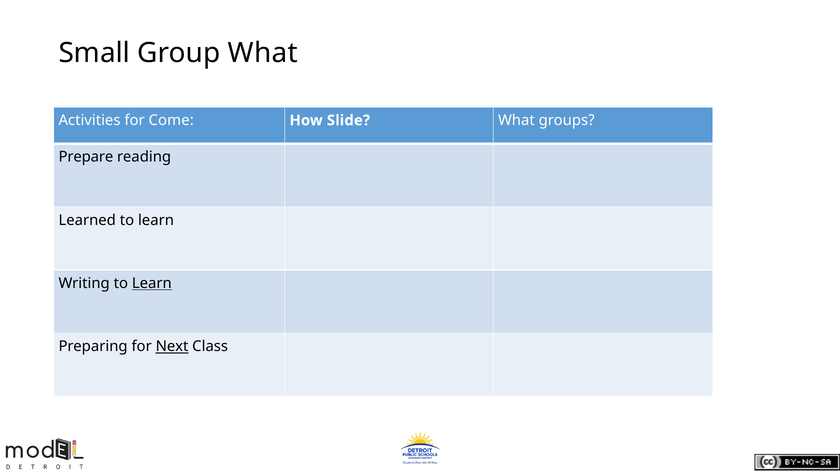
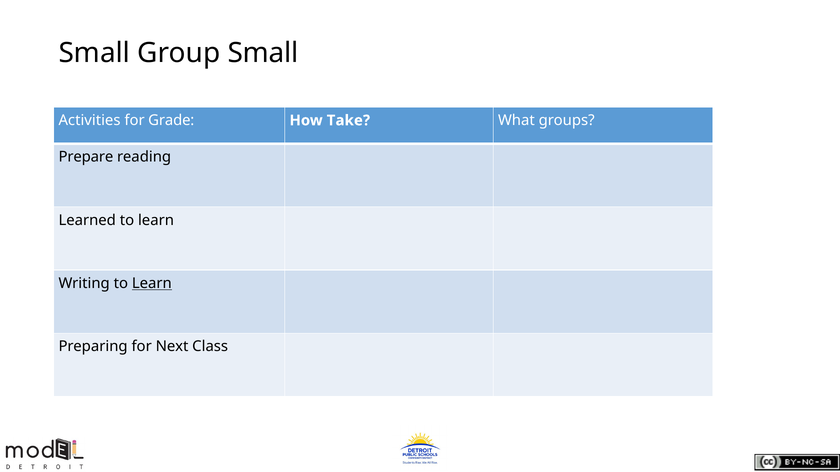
Group What: What -> Small (263, 53)
Come: Come -> Grade (171, 121)
Slide: Slide -> Take (348, 121)
Next underline: present -> none (172, 347)
